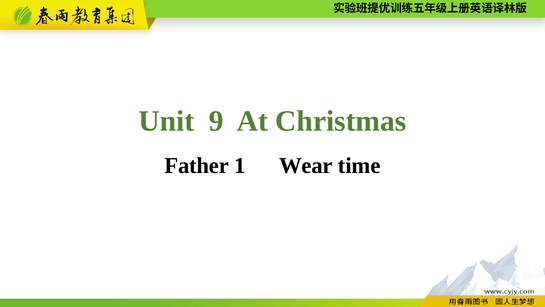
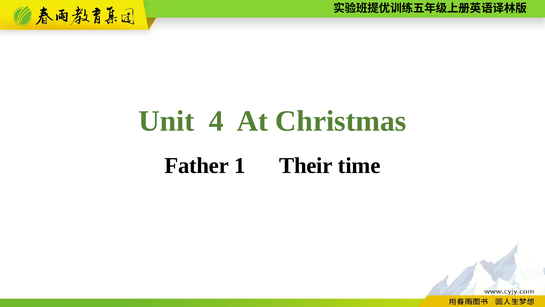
9: 9 -> 4 (216, 121)
Wear: Wear -> Their (306, 165)
